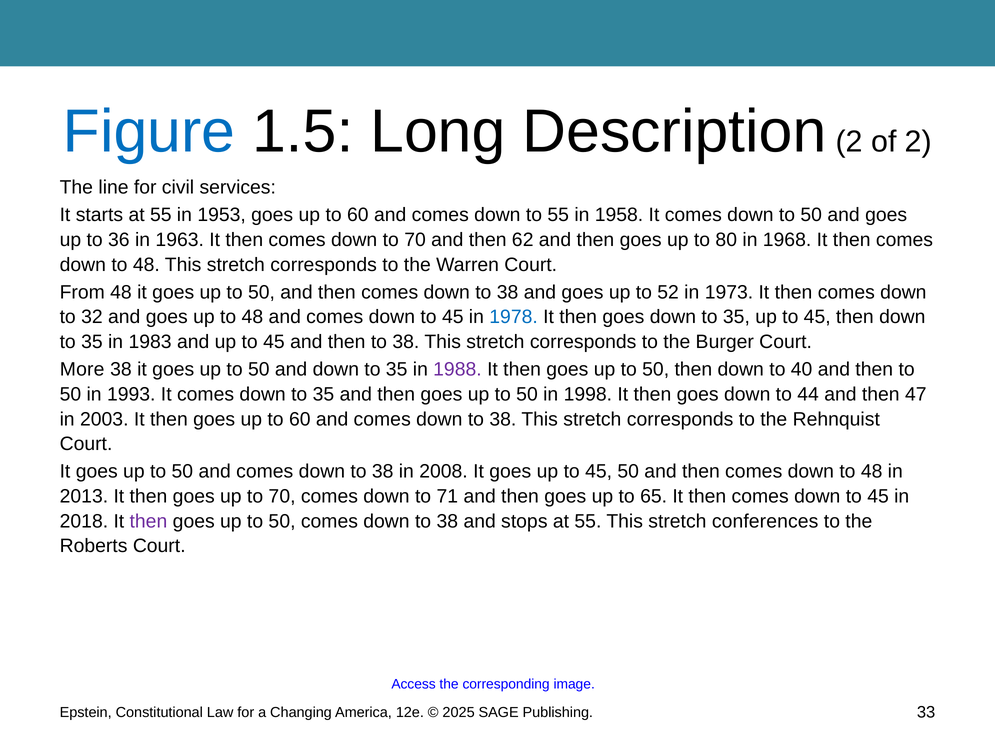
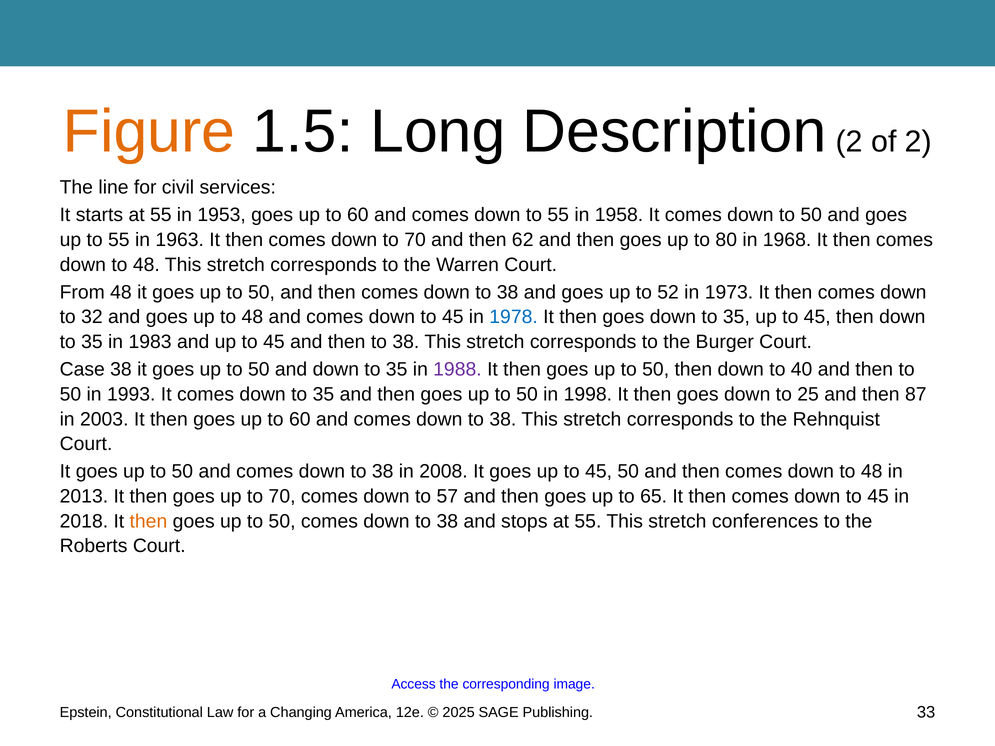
Figure colour: blue -> orange (149, 132)
up to 36: 36 -> 55 (119, 240)
More: More -> Case (82, 370)
44: 44 -> 25 (808, 394)
47: 47 -> 87 (916, 394)
71: 71 -> 57 (447, 497)
then colour: purple -> orange (148, 521)
